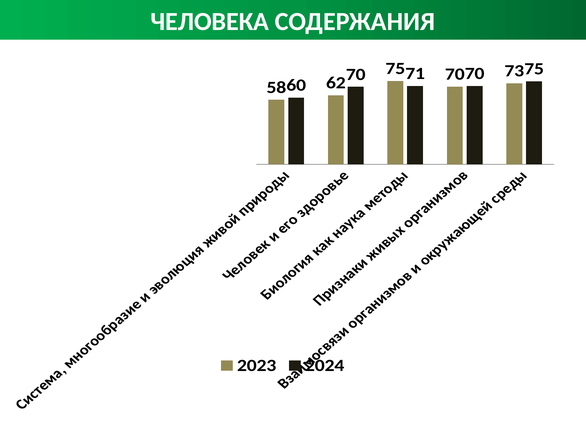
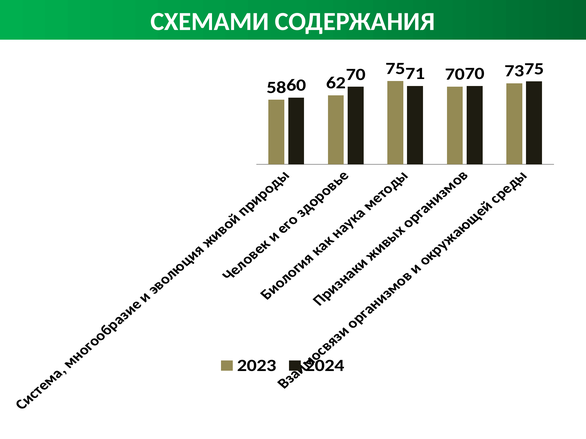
ЧЕЛОВЕКА: ЧЕЛОВЕКА -> СХЕМАМИ (210, 22)
